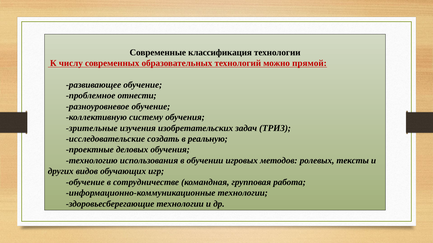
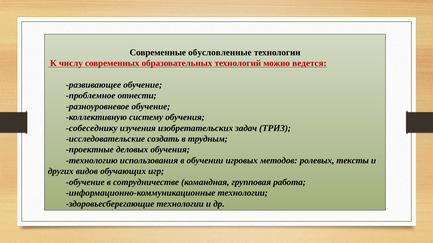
классификация: классификация -> обусловленные (220, 53)
прямой: прямой -> ведется (310, 63)
зрительные: зрительные -> собеседнику (92, 128)
реальную: реальную -> трудным (208, 139)
